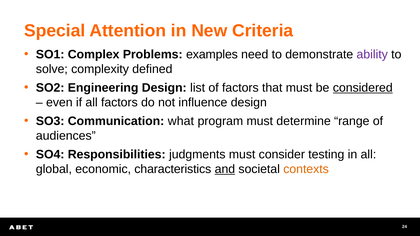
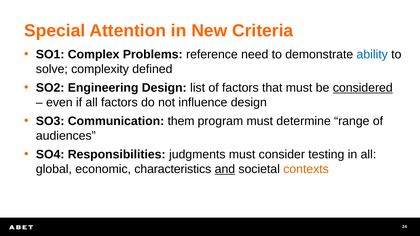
examples: examples -> reference (212, 54)
ability colour: purple -> blue (372, 54)
what: what -> them (181, 121)
